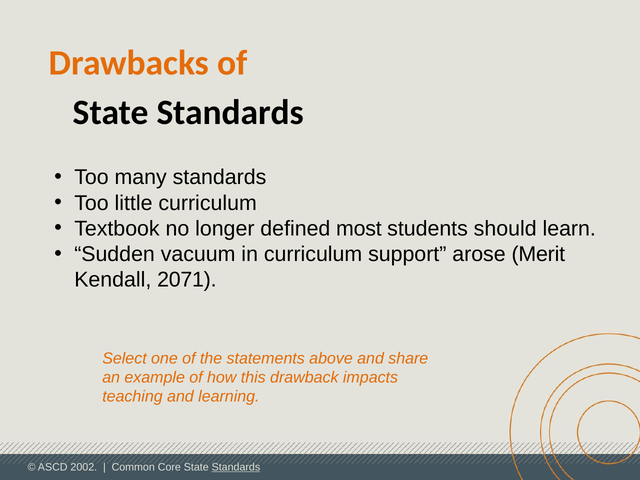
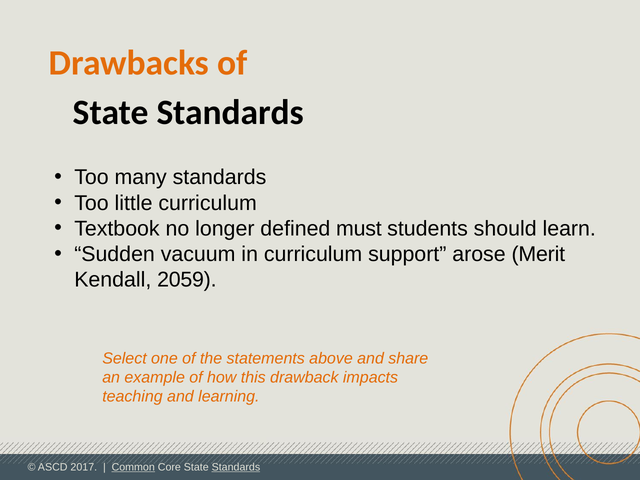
most: most -> must (359, 229)
2071: 2071 -> 2059 (187, 280)
2002: 2002 -> 2017 (84, 467)
Common underline: none -> present (133, 467)
